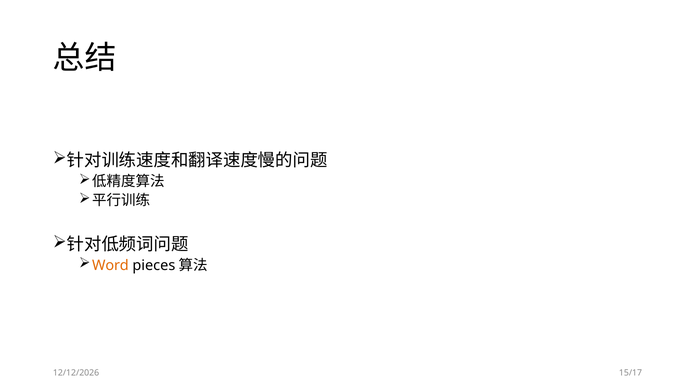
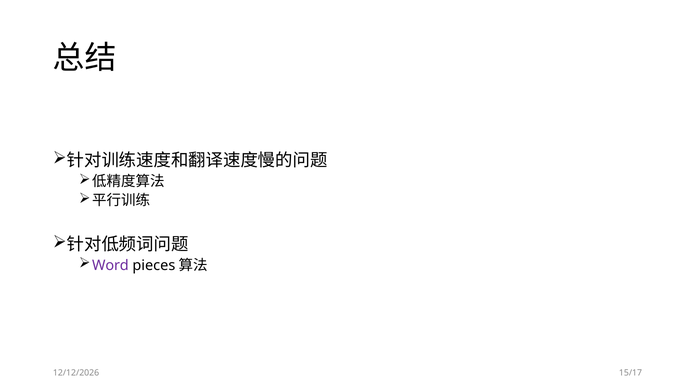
Word colour: orange -> purple (110, 265)
